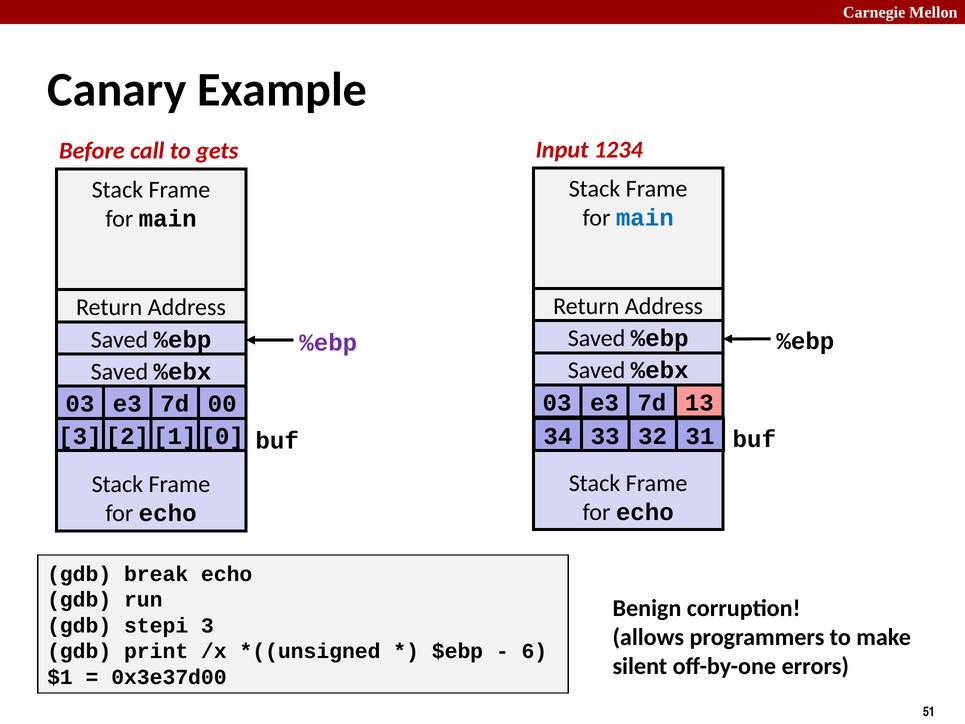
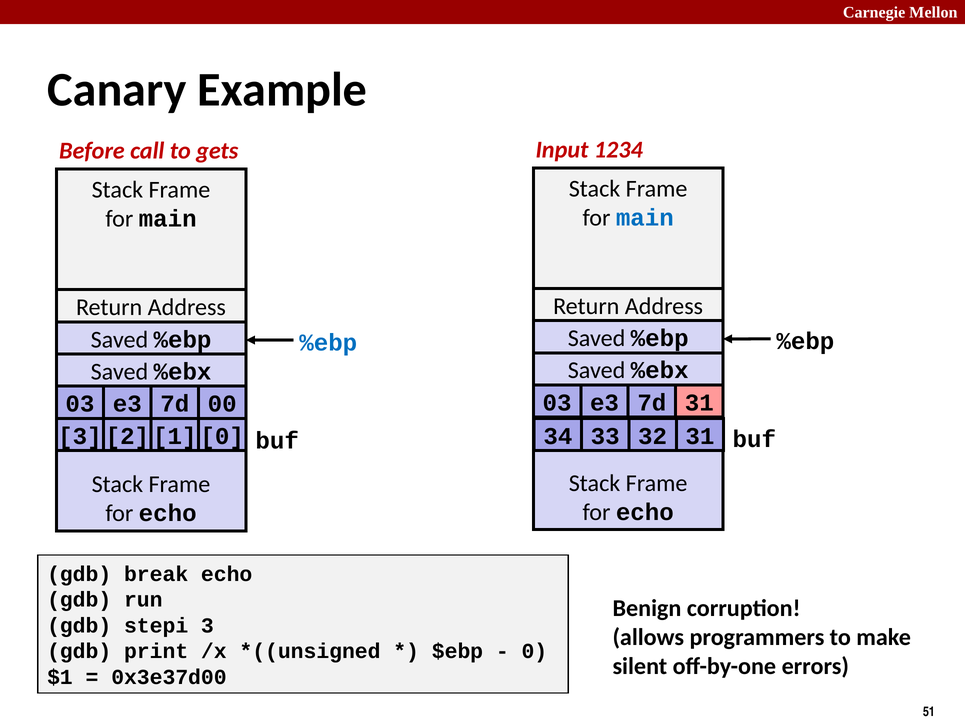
%ebp colour: purple -> blue (328, 343)
7d 13: 13 -> 31 (699, 403)
6: 6 -> 0 (534, 651)
